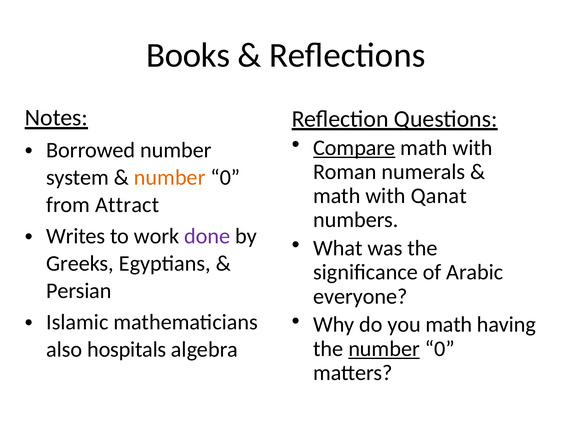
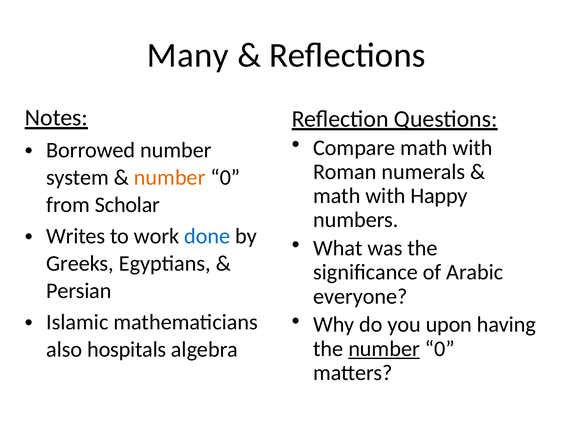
Books: Books -> Many (188, 55)
Compare underline: present -> none (354, 148)
Qanat: Qanat -> Happy (439, 196)
Attract: Attract -> Scholar (127, 205)
done colour: purple -> blue (207, 236)
you math: math -> upon (449, 325)
